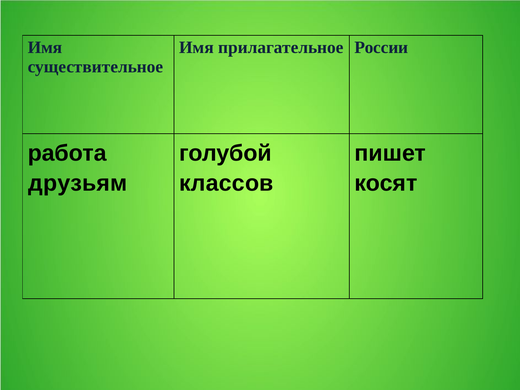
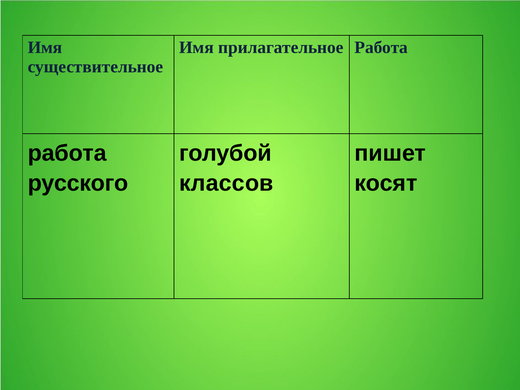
прилагательное России: России -> Работа (381, 48)
друзьям: друзьям -> русского (78, 183)
